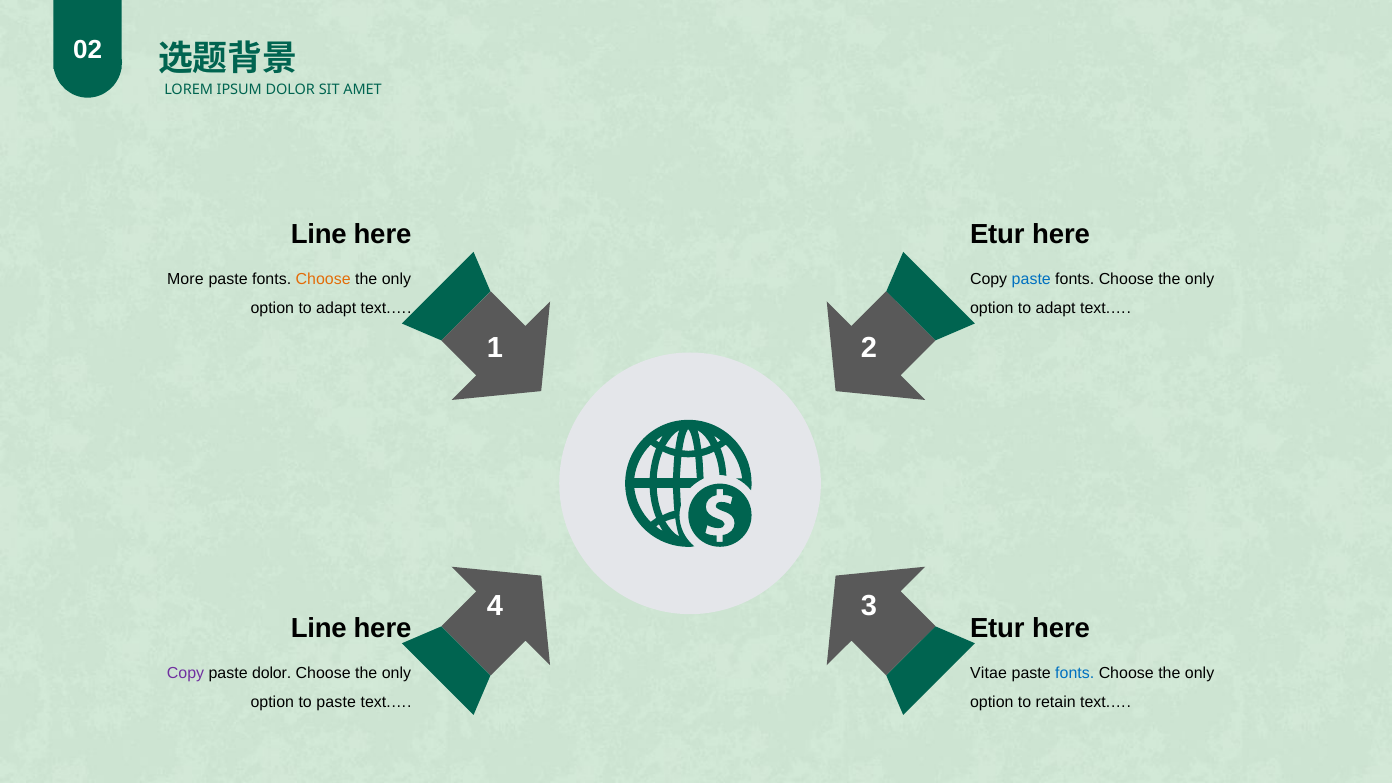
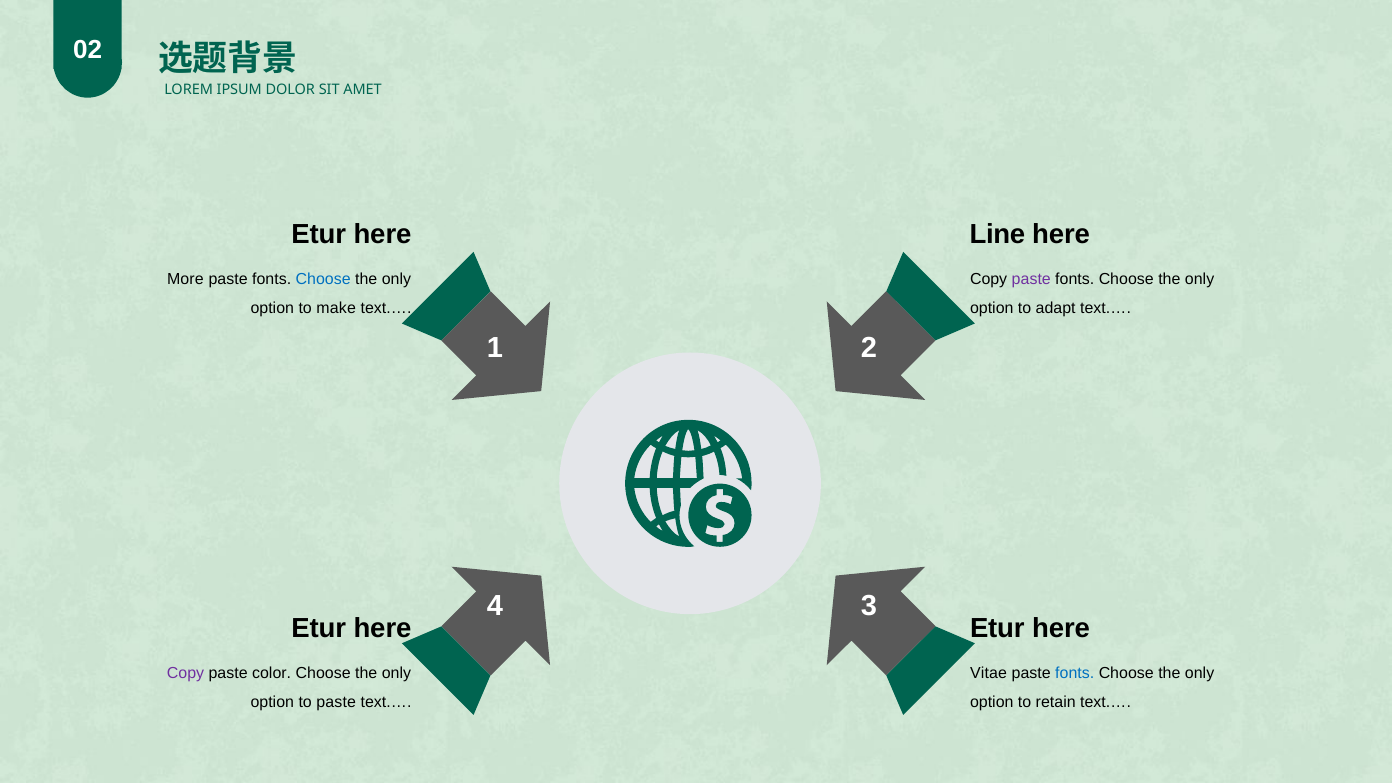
Line: Line -> Etur (319, 235)
Etur: Etur -> Line (997, 235)
Choose colour: orange -> blue (323, 279)
paste colour: blue -> purple (1031, 279)
adapt: adapt -> make (336, 308)
Line: Line -> Etur (319, 628)
paste dolor: dolor -> color (272, 673)
